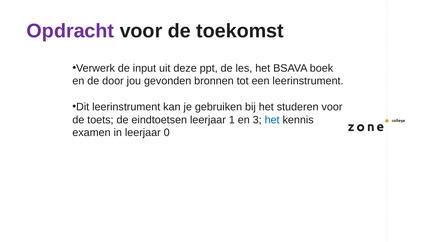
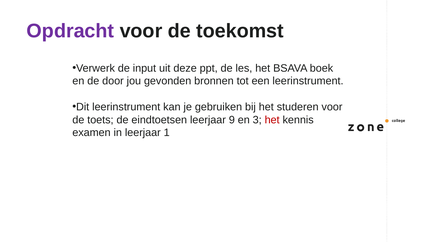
1: 1 -> 9 (232, 120)
het colour: blue -> red (272, 120)
0: 0 -> 1 (167, 133)
